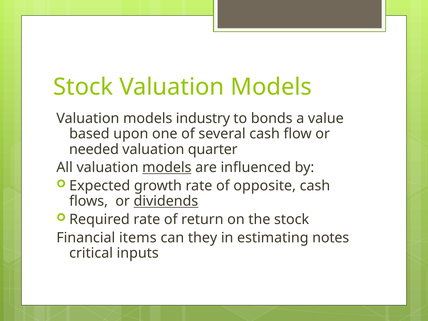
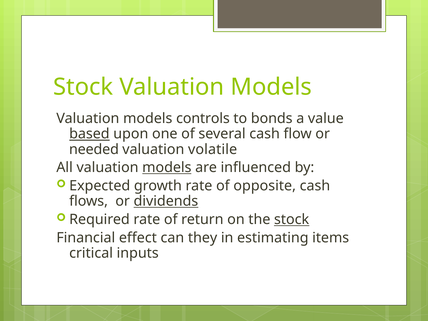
industry: industry -> controls (203, 119)
based underline: none -> present (89, 134)
quarter: quarter -> volatile (213, 149)
stock underline: none -> present (292, 219)
items: items -> effect (138, 238)
notes: notes -> items (331, 238)
